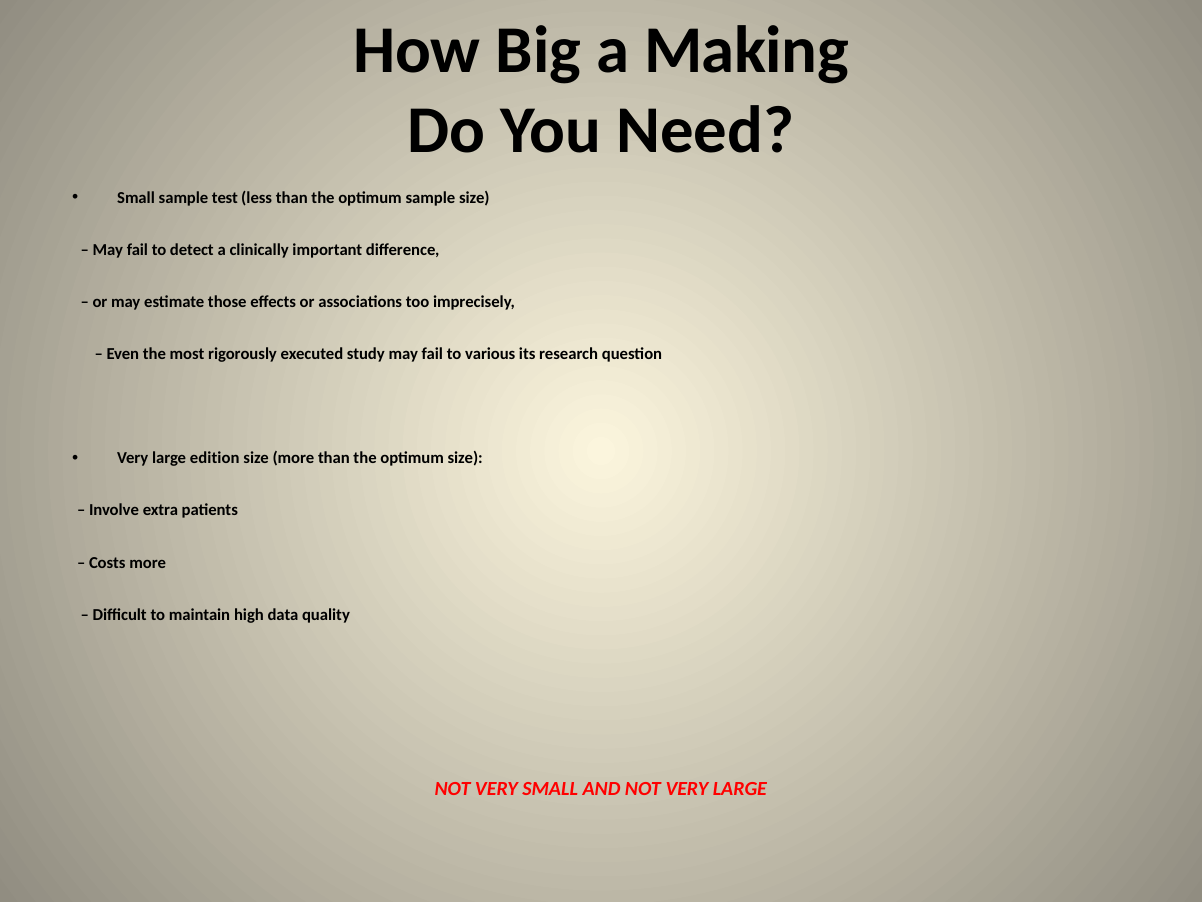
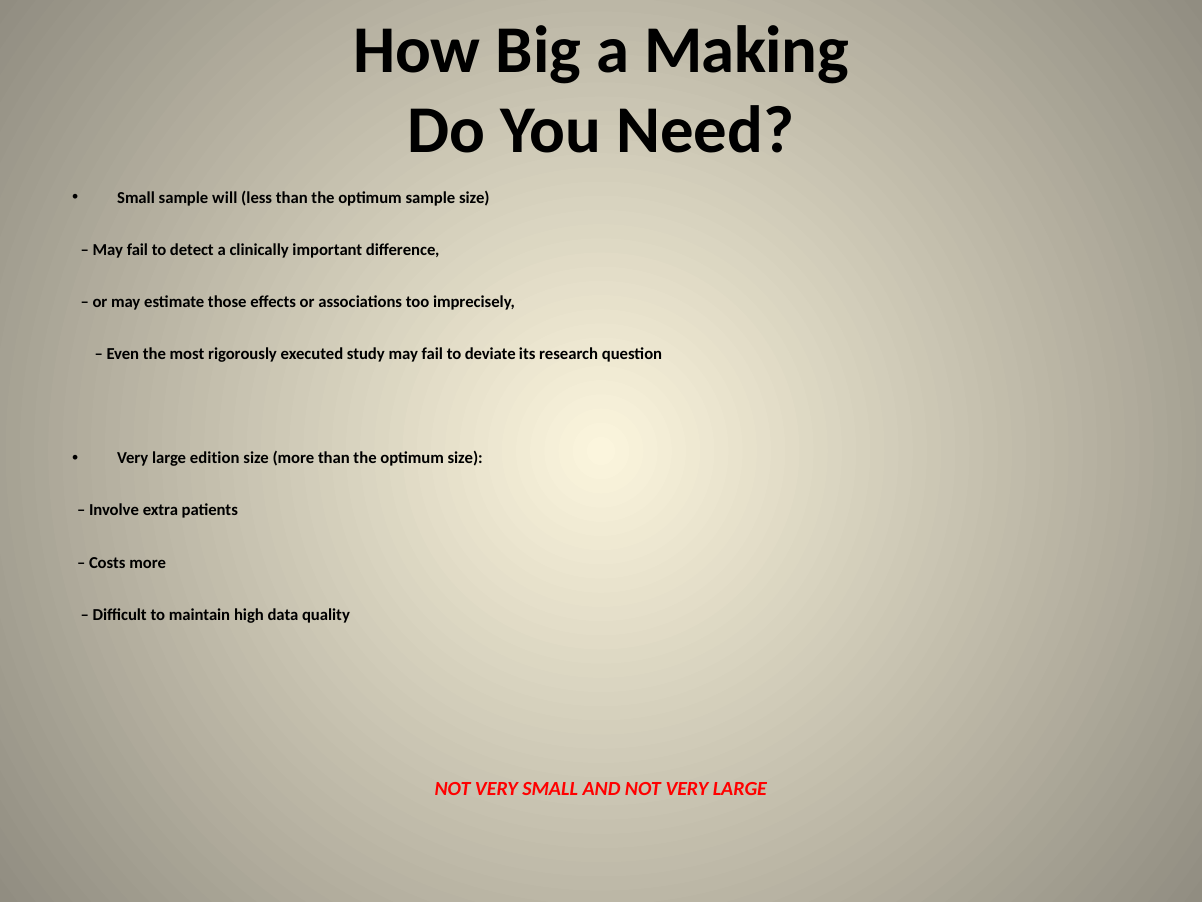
test: test -> will (225, 198)
various: various -> deviate (490, 354)
